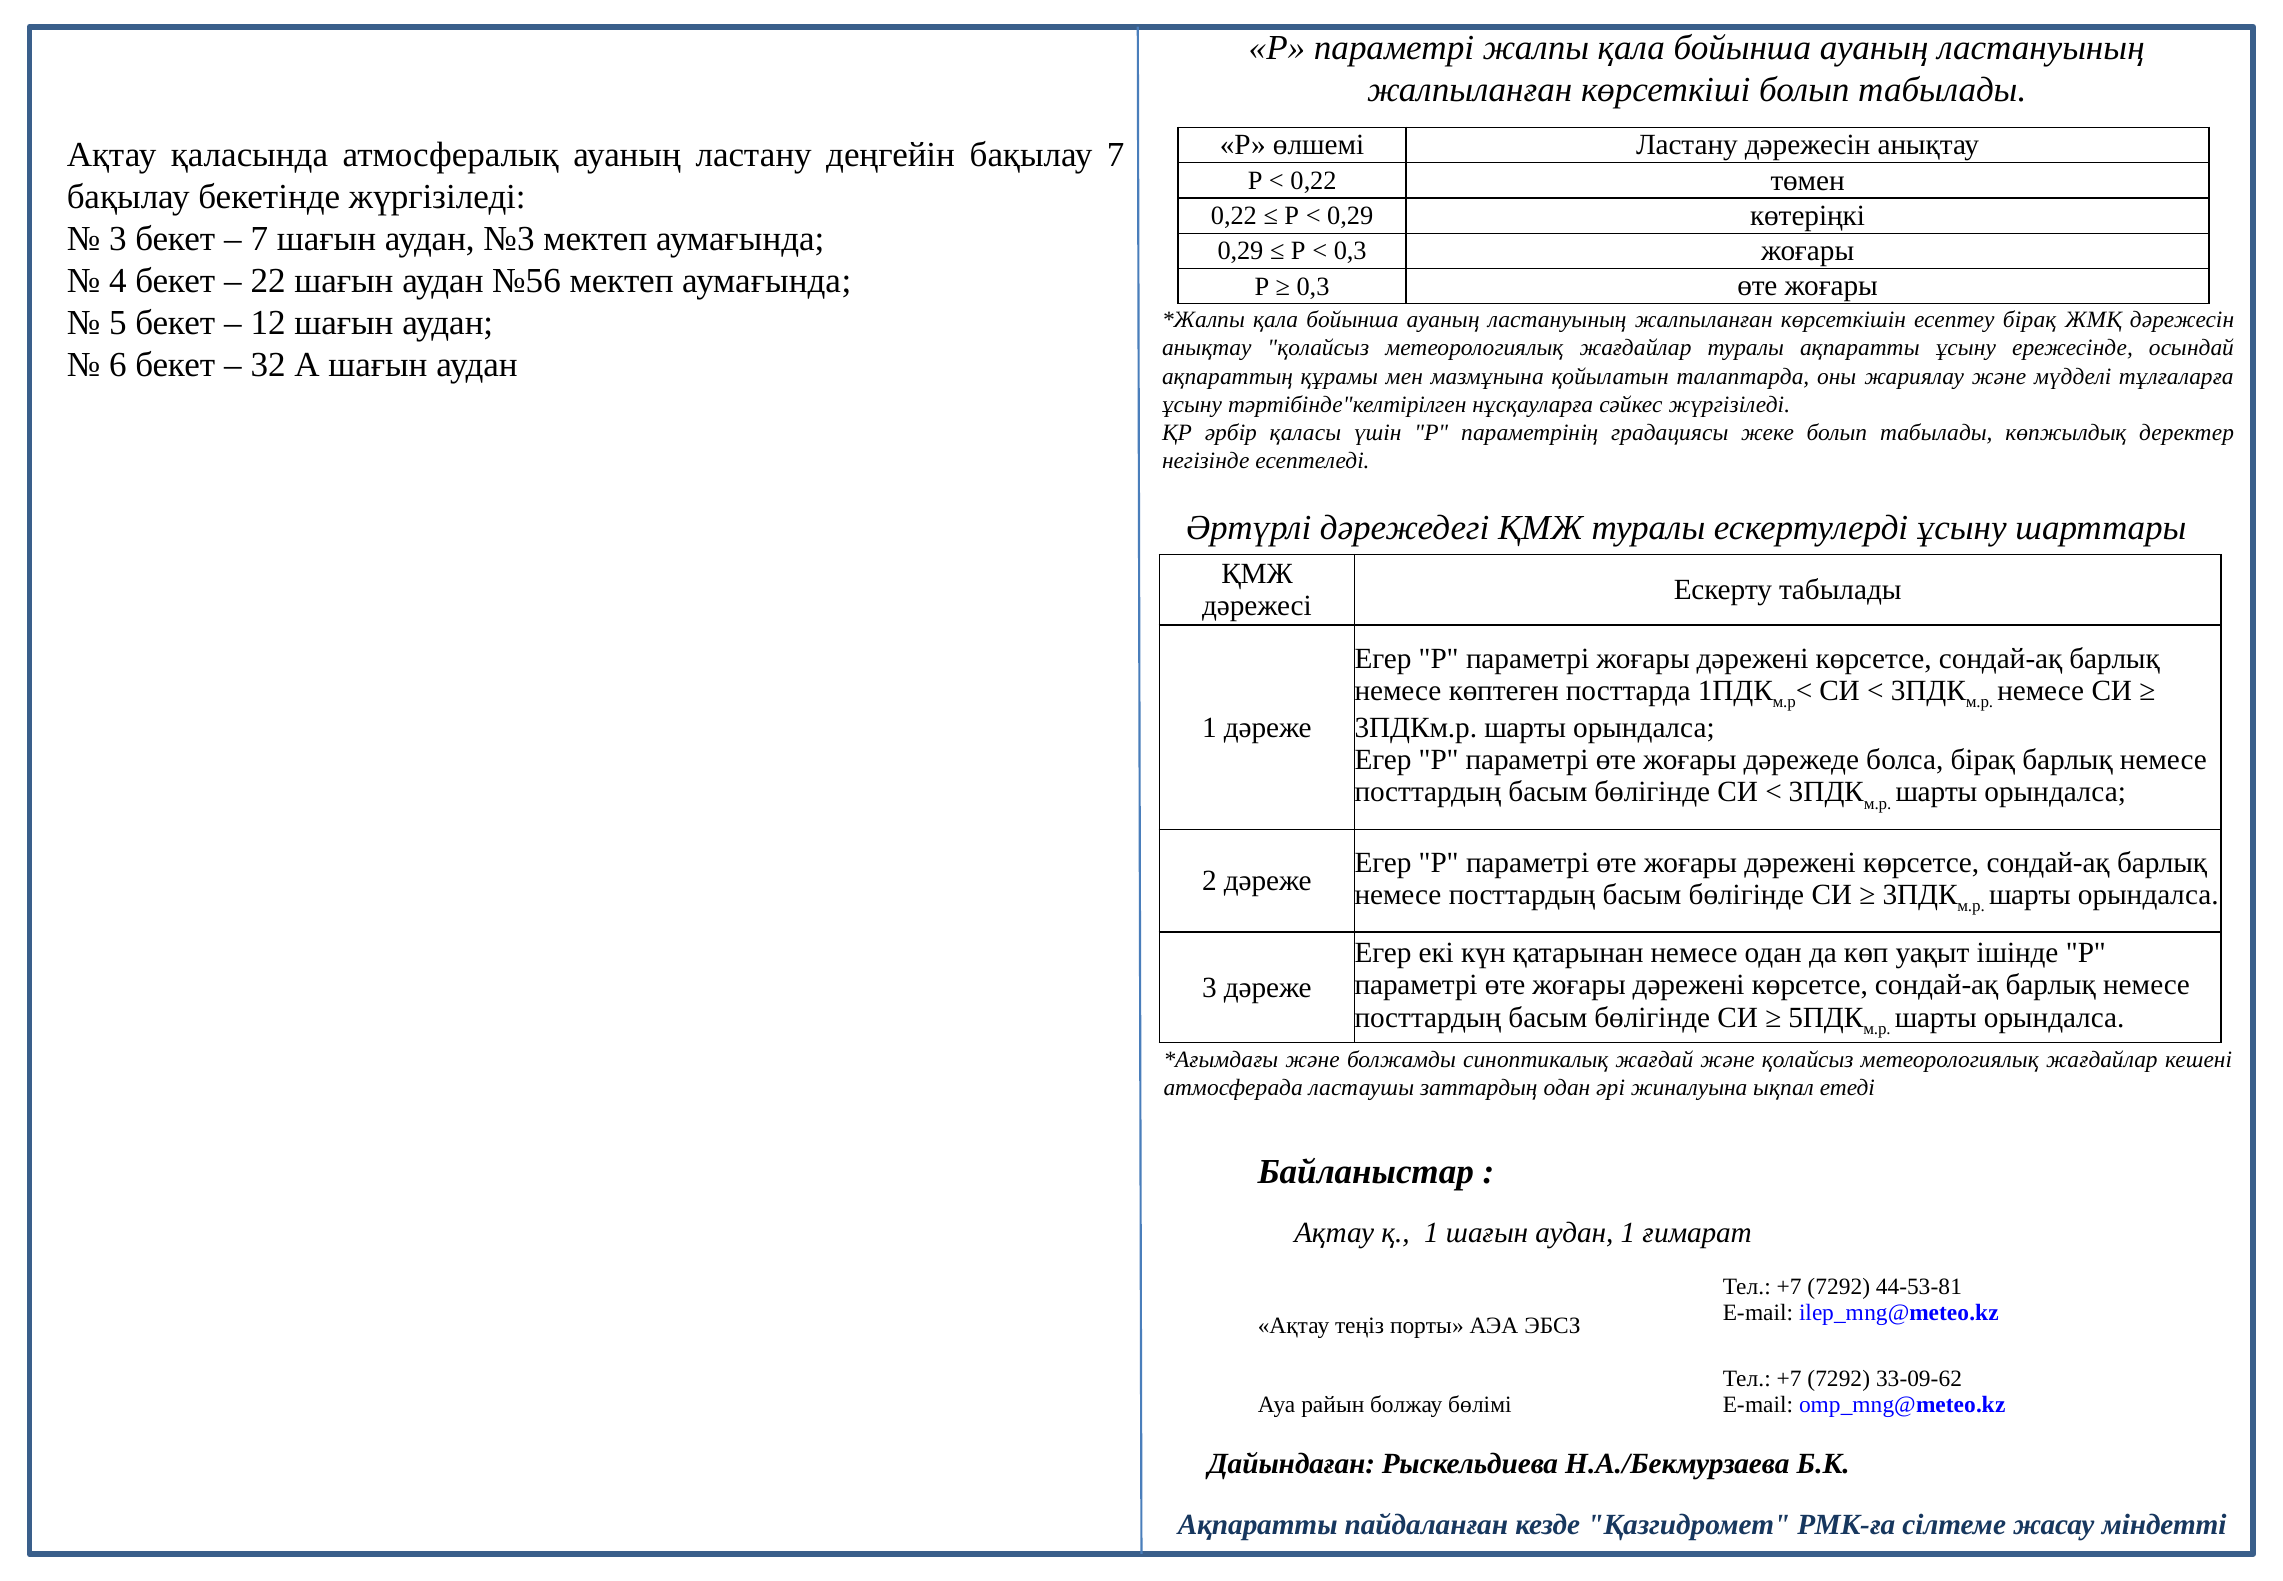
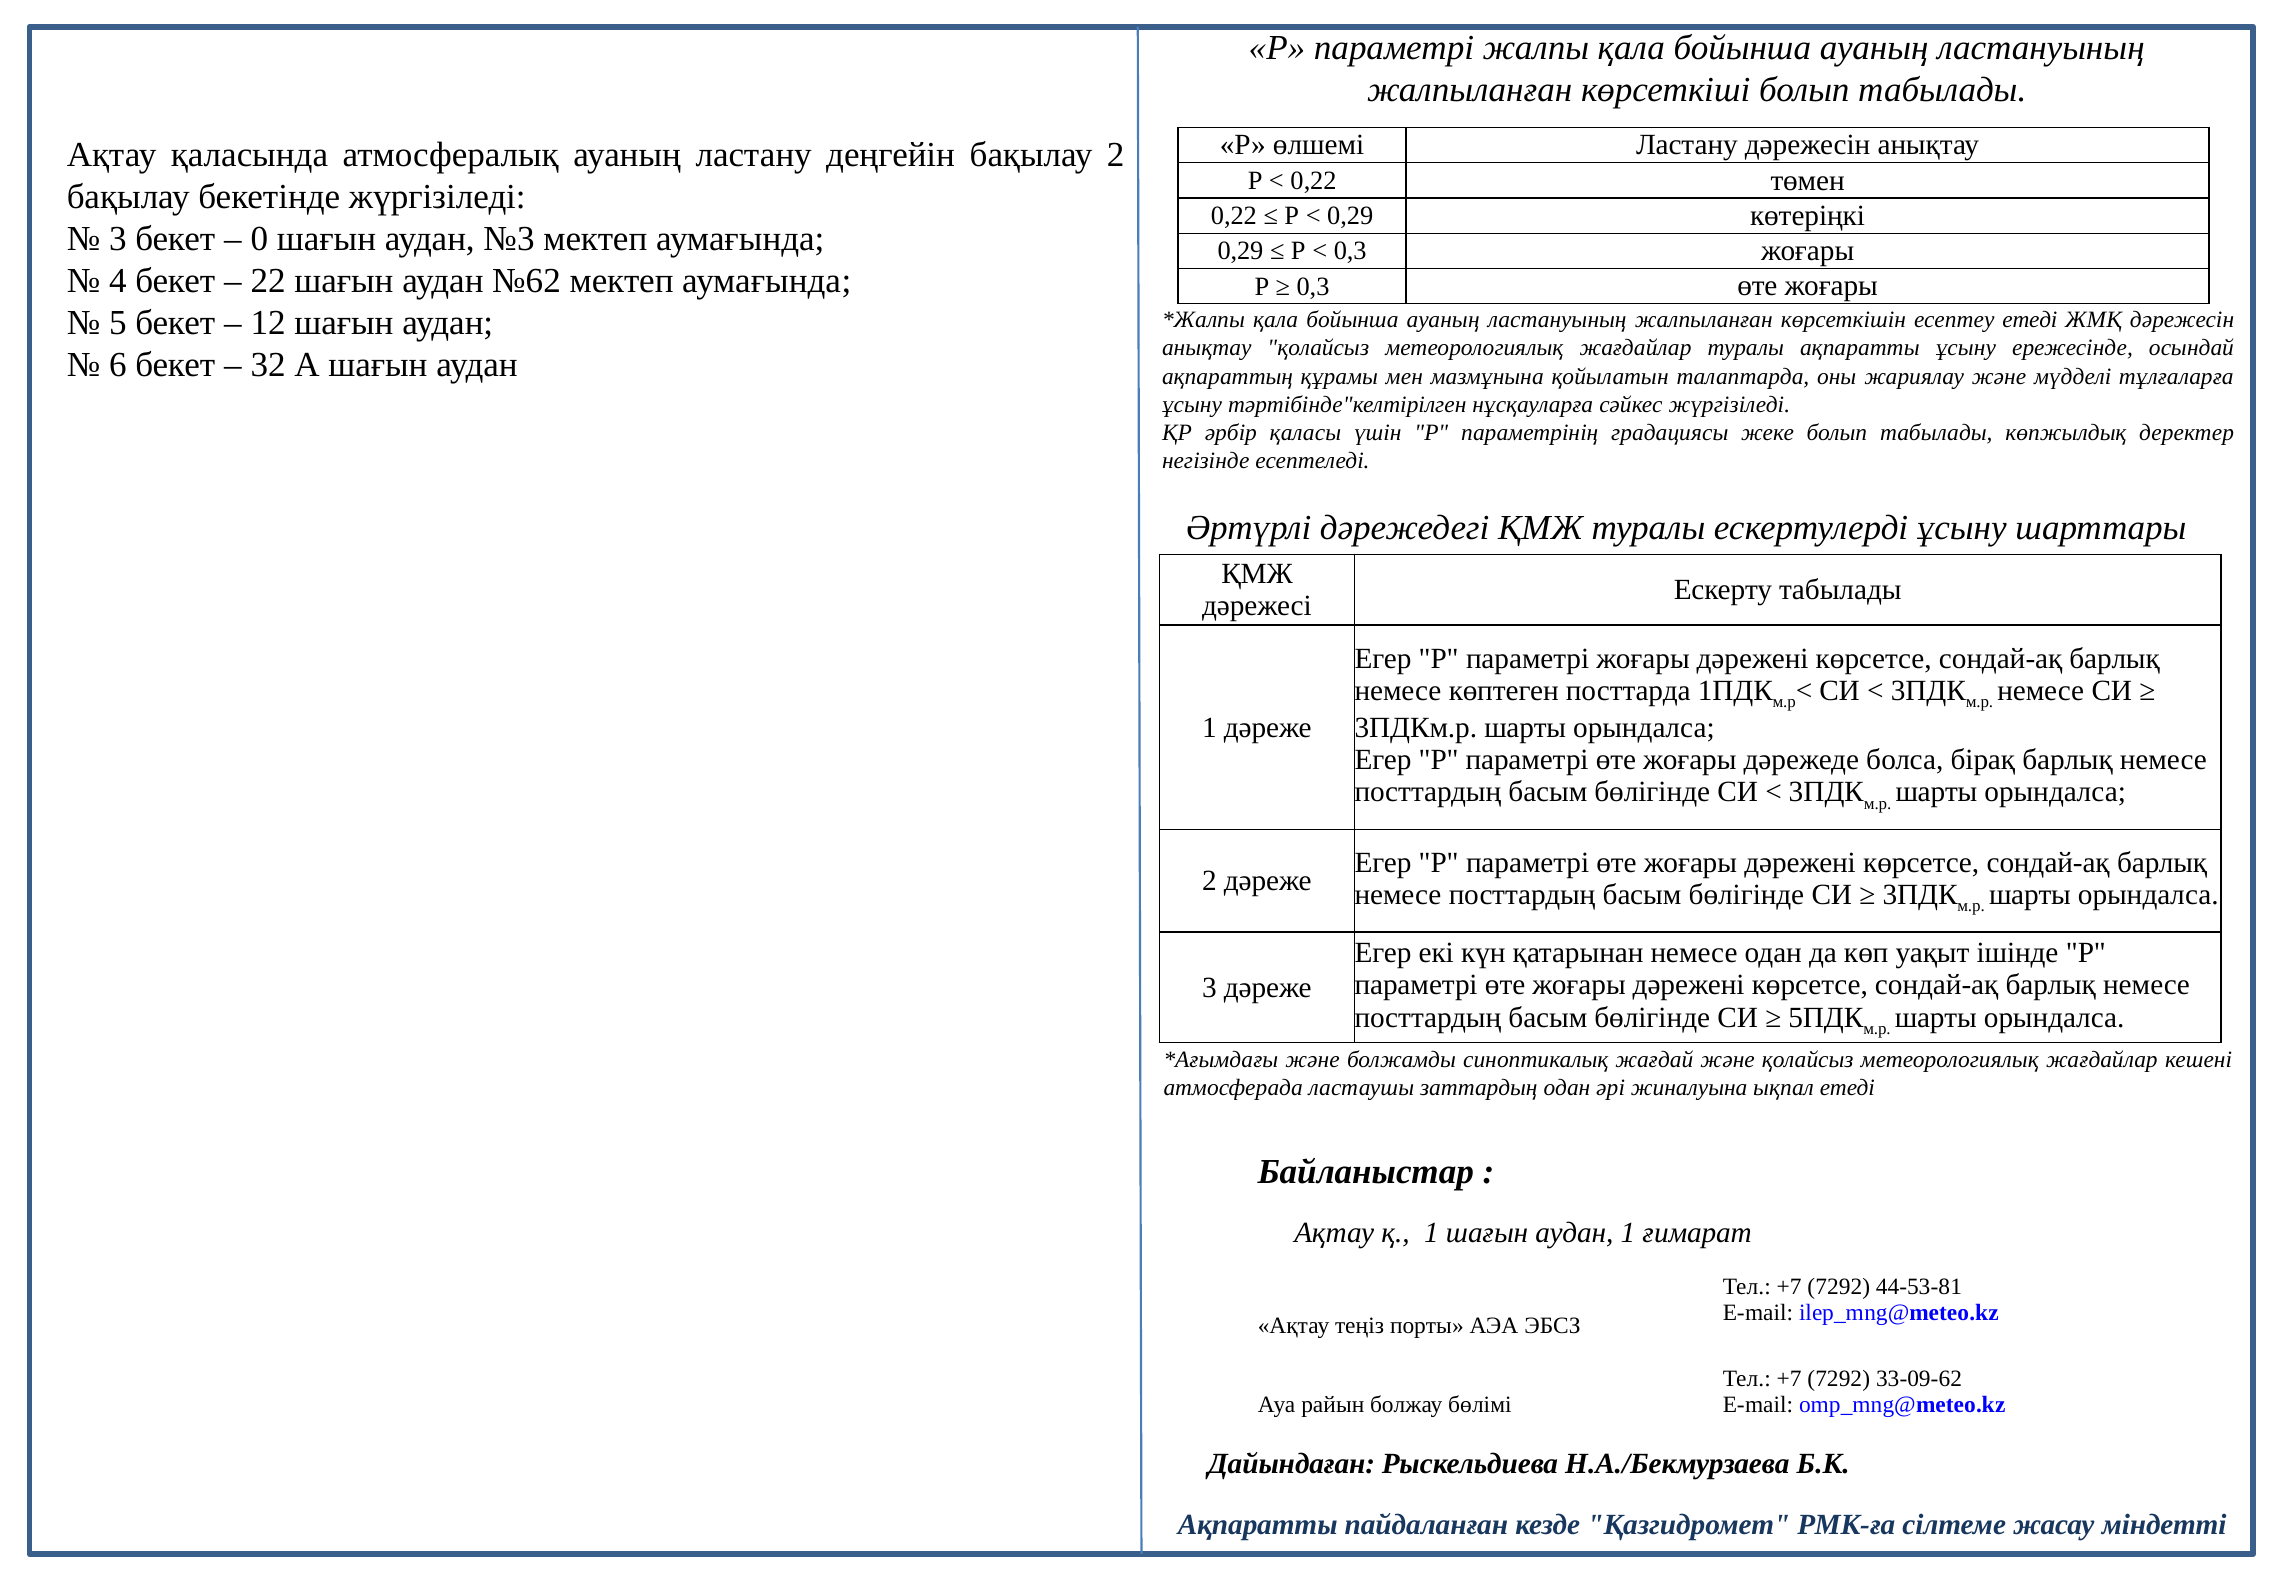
бақылау 7: 7 -> 2 (1116, 155)
7: 7 -> 0 (259, 239)
№56: №56 -> №62 (527, 281)
есептеу бірақ: бірақ -> етеді (2030, 320)
